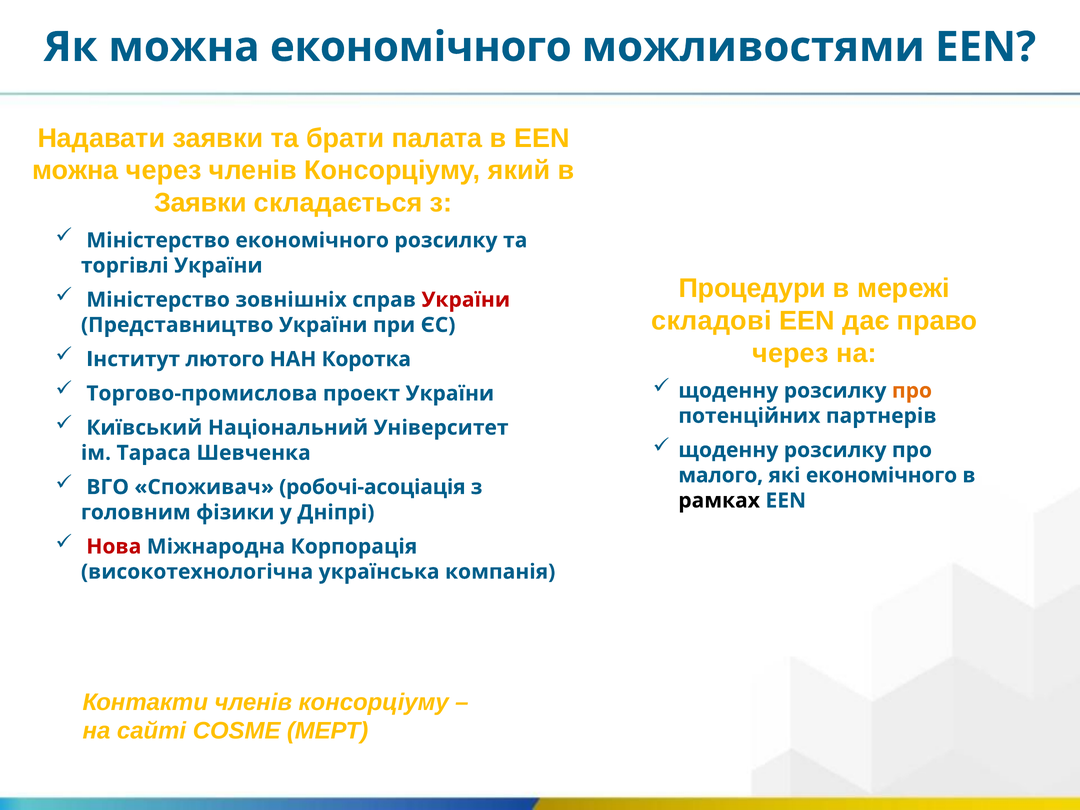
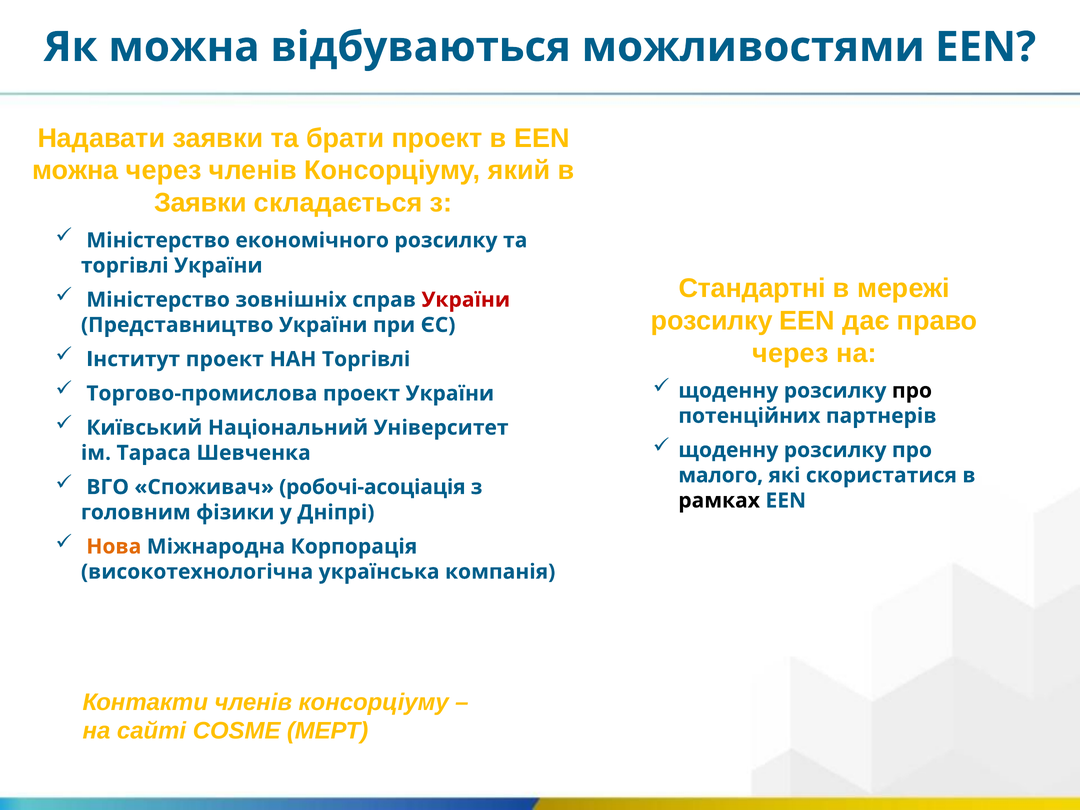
можна економічного: економічного -> відбуваються (421, 47)
брати палата: палата -> проект (437, 138)
Процедури: Процедури -> Стандартні (752, 289)
складові: складові -> розсилку (712, 321)
Інститут лютого: лютого -> проект (225, 359)
НАН Коротка: Коротка -> Торгівлі (366, 359)
про colour: orange -> black (912, 391)
які економічного: економічного -> скористатися (881, 475)
Нова colour: red -> orange (114, 547)
